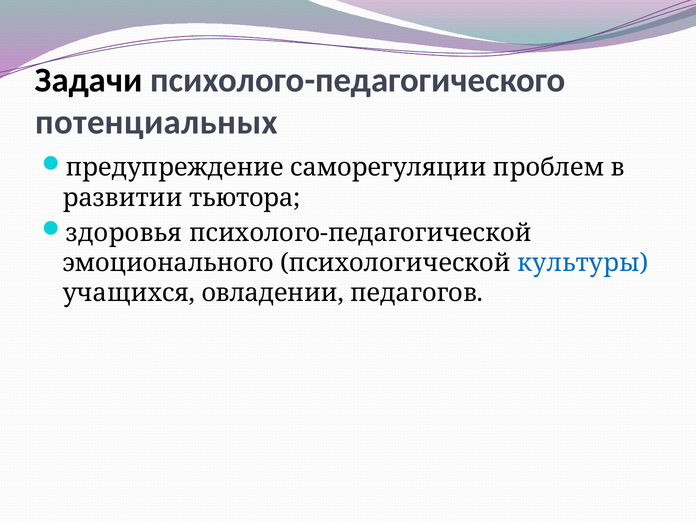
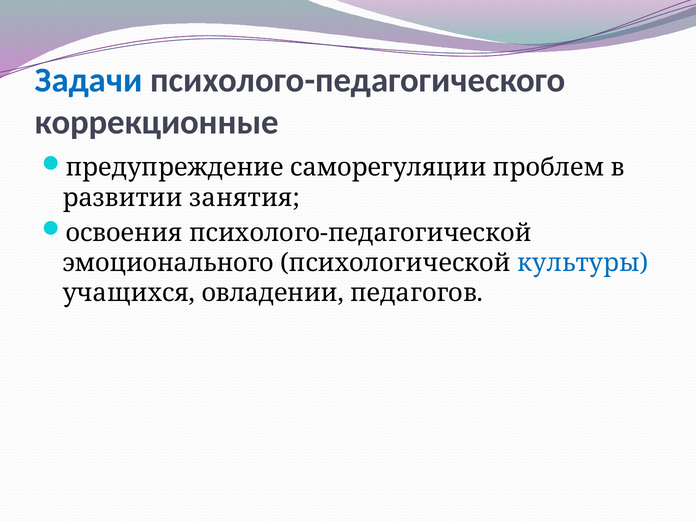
Задачи colour: black -> blue (89, 80)
потенциальных: потенциальных -> коррекционные (157, 122)
тьютора: тьютора -> занятия (245, 198)
здоровья: здоровья -> освоения (124, 233)
